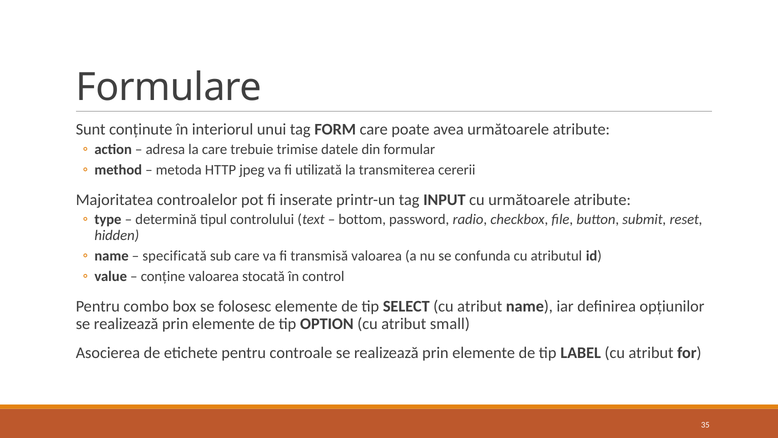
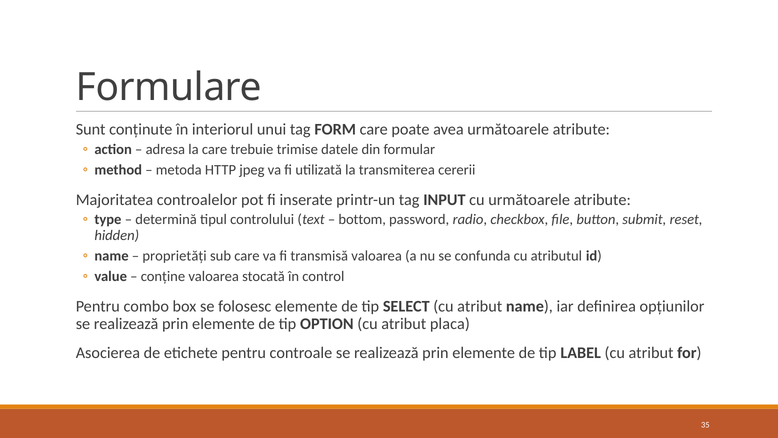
specificată: specificată -> proprietăți (175, 256)
small: small -> placa (450, 324)
